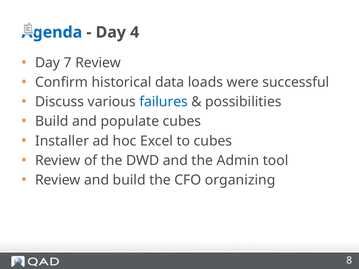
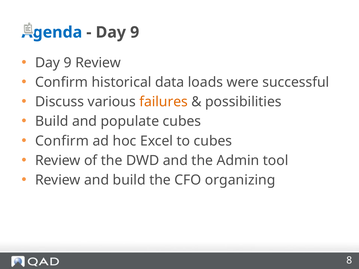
4: 4 -> 9 (135, 32)
7: 7 -> 9 (68, 63)
failures colour: blue -> orange (164, 102)
Installer: Installer -> Confirm (62, 141)
